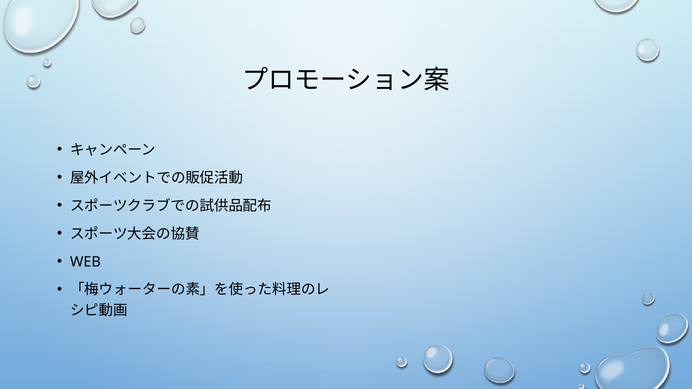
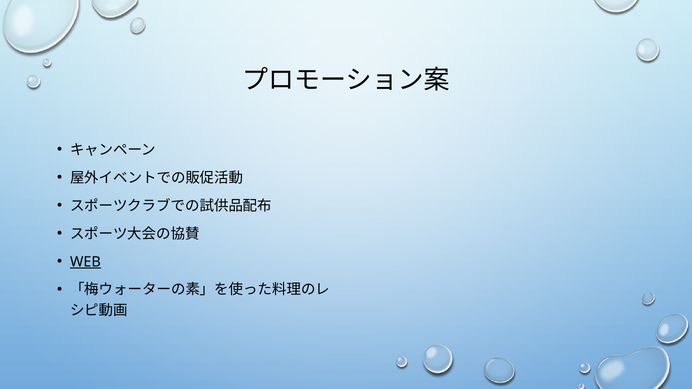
WEB underline: none -> present (85, 262)
